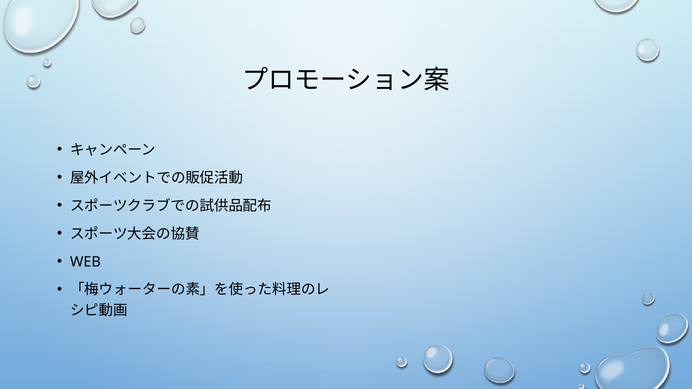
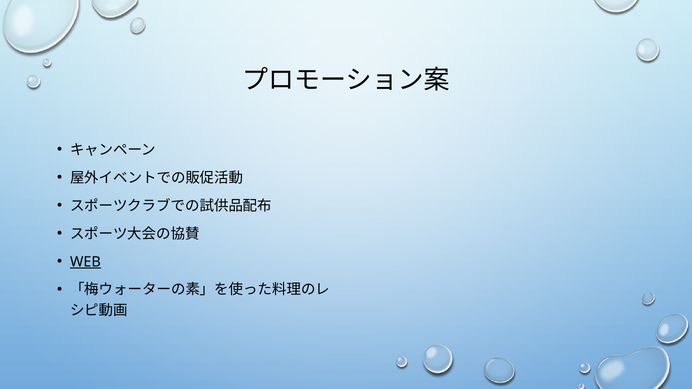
WEB underline: none -> present (85, 262)
